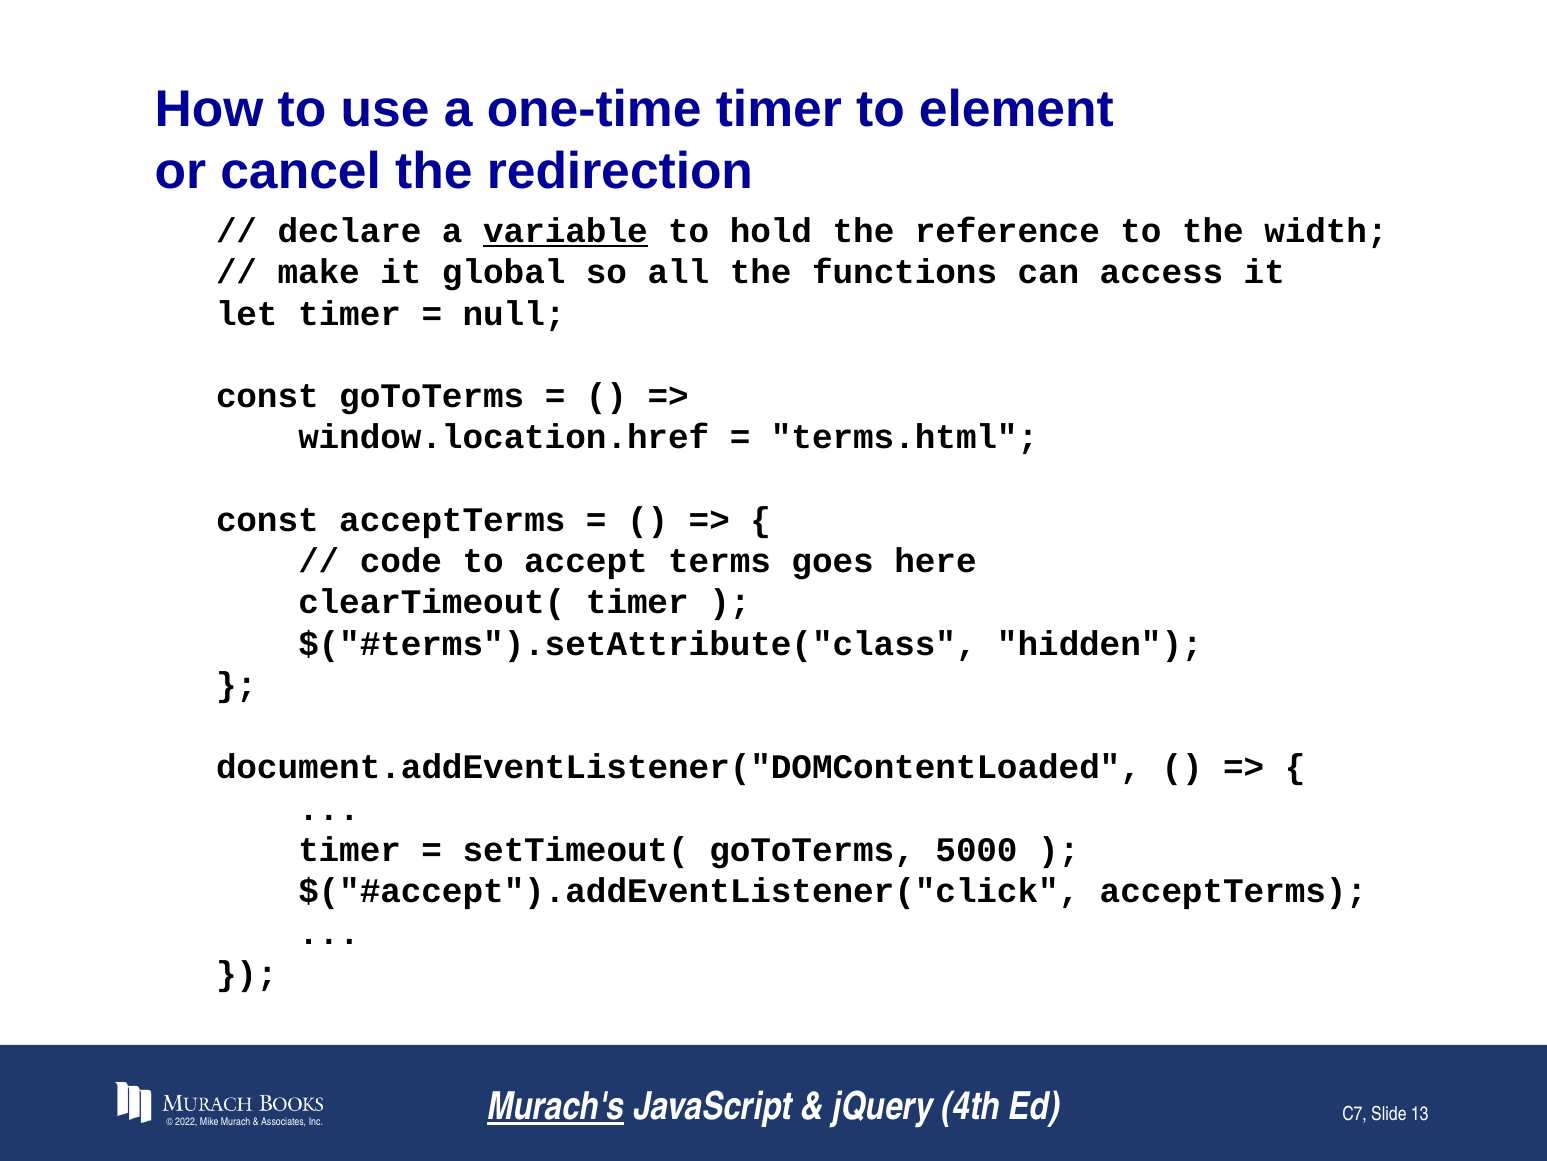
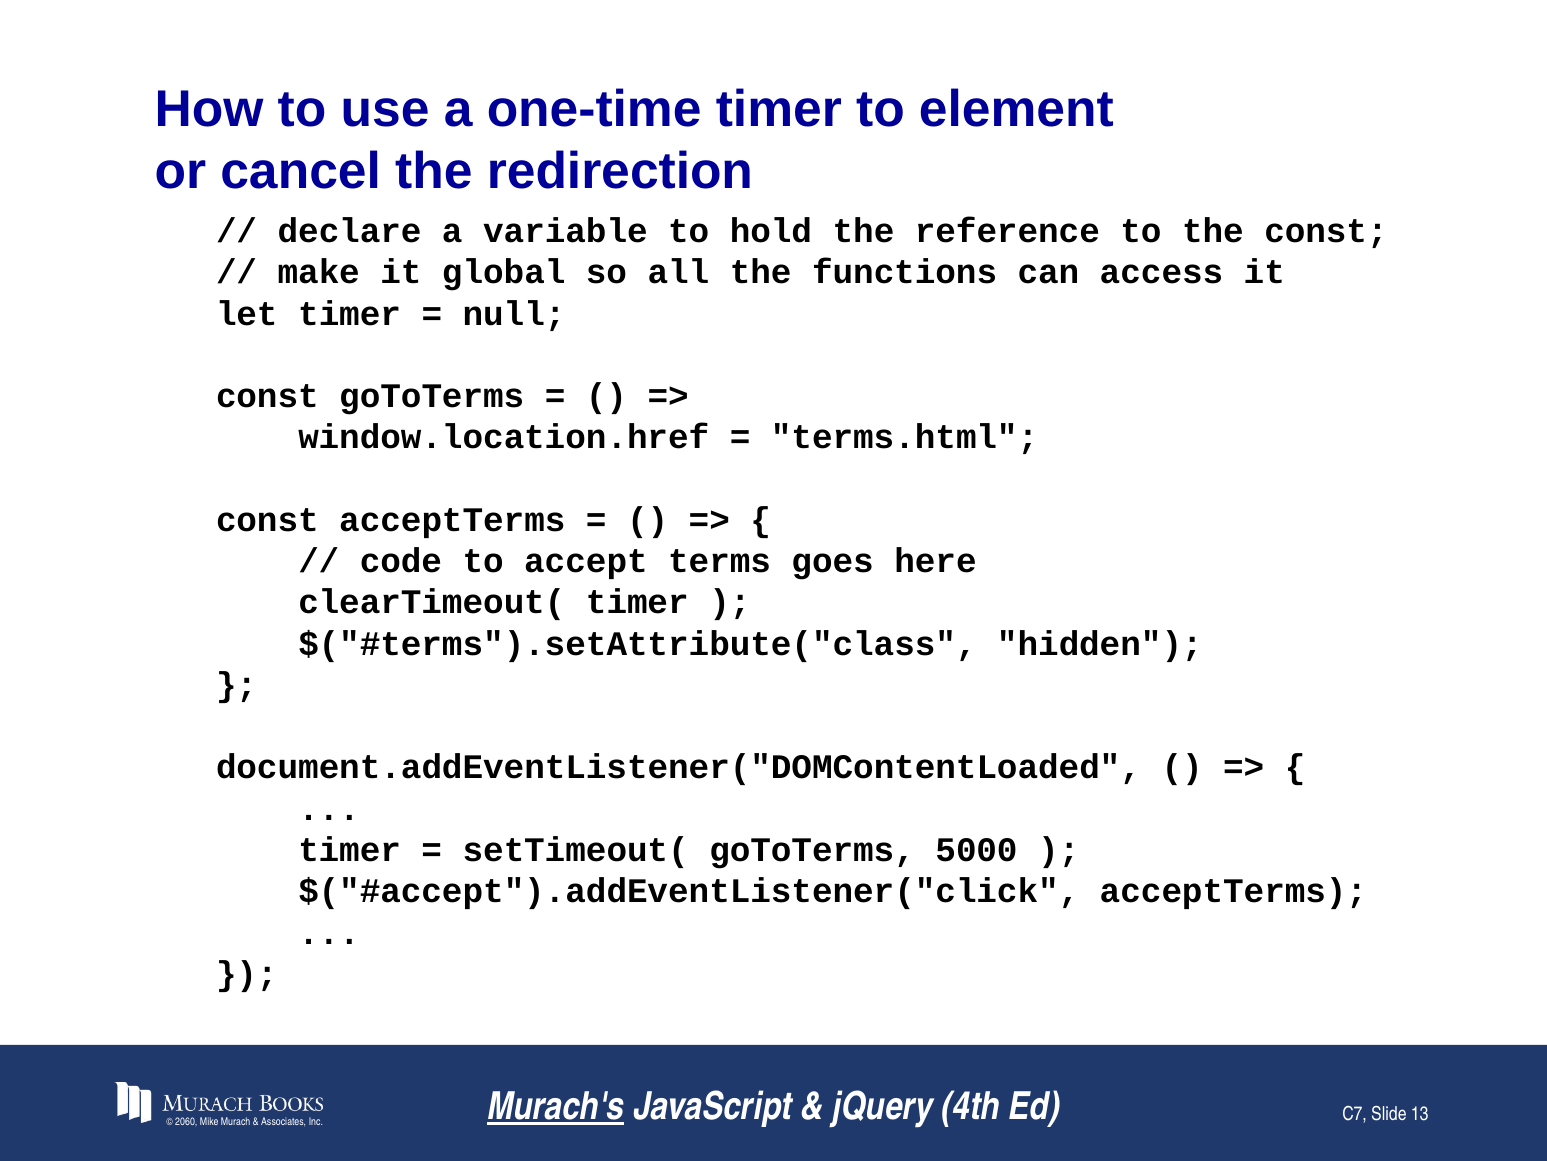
variable underline: present -> none (565, 231)
the width: width -> const (1326, 231)
2022: 2022 -> 2060 (186, 1121)
